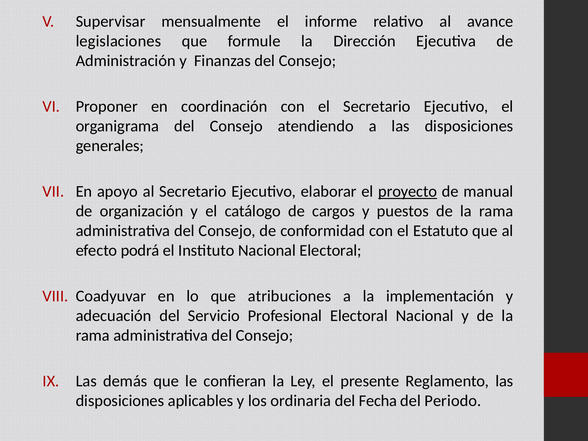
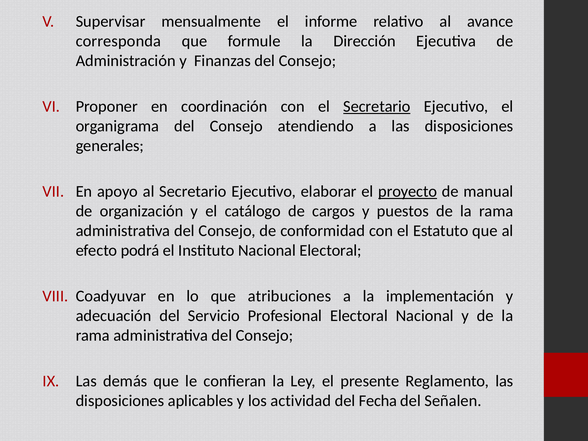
legislaciones: legislaciones -> corresponda (118, 41)
Secretario underline: none -> present (377, 106)
ordinaria: ordinaria -> actividad (301, 401)
Periodo: Periodo -> Señalen (453, 401)
